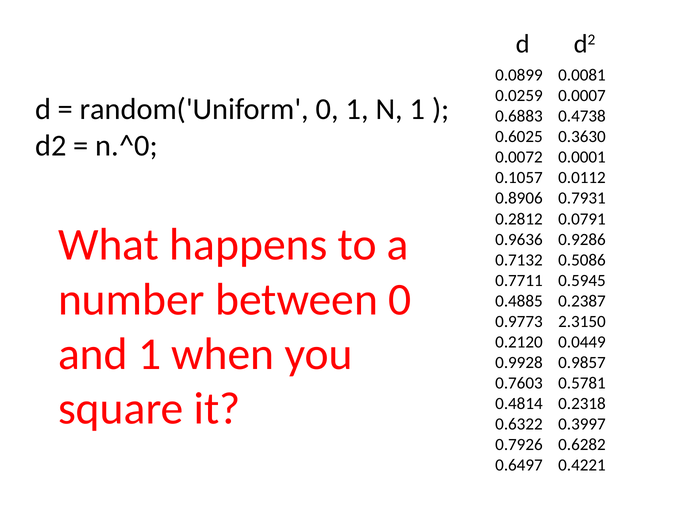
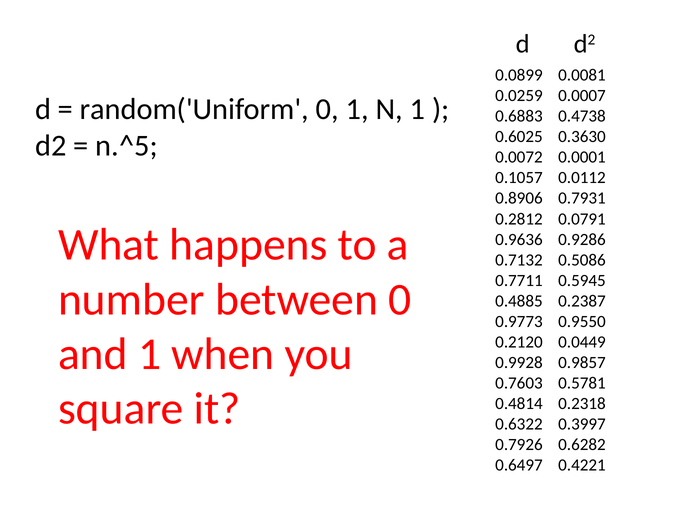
n.^0: n.^0 -> n.^5 (127, 146)
2.3150: 2.3150 -> 0.9550 (582, 321)
